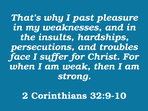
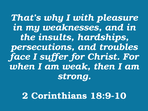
past: past -> with (83, 18)
32:9-10: 32:9-10 -> 18:9-10 (108, 96)
